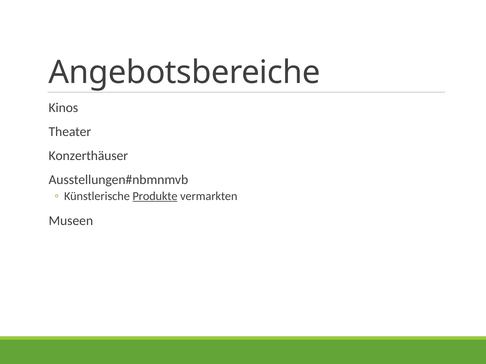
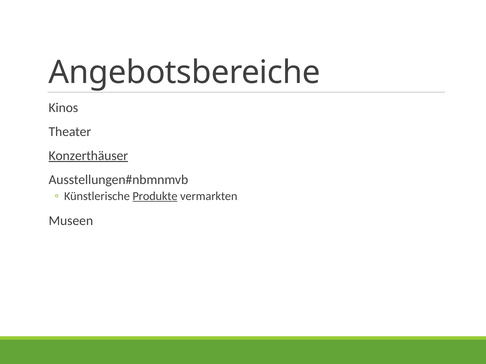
Konzerthäuser underline: none -> present (88, 156)
